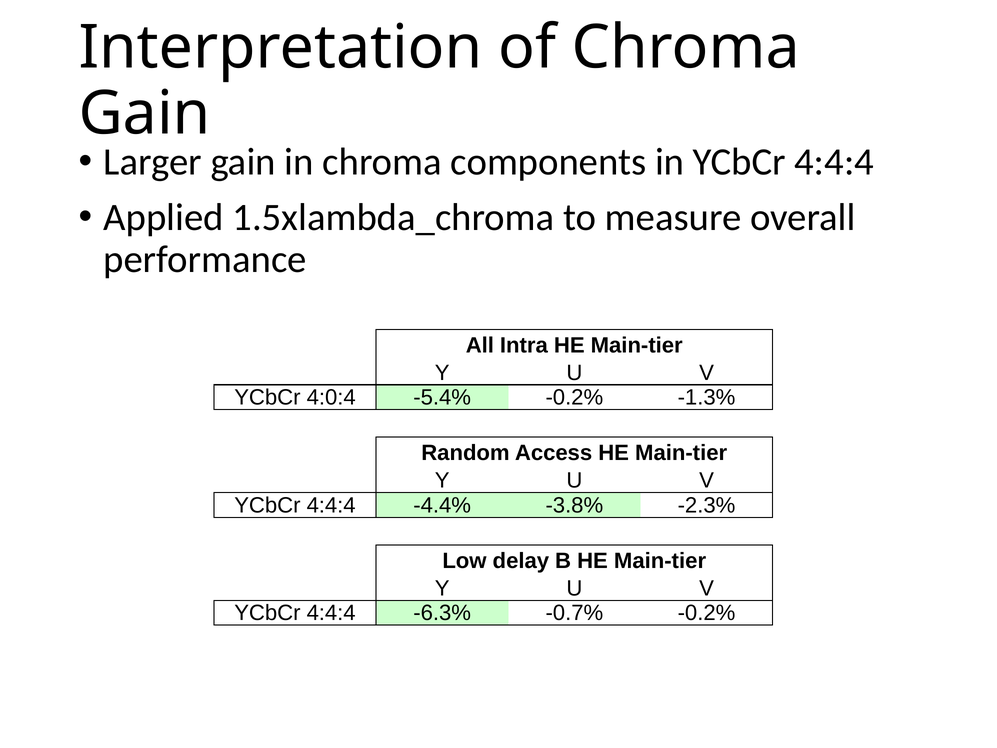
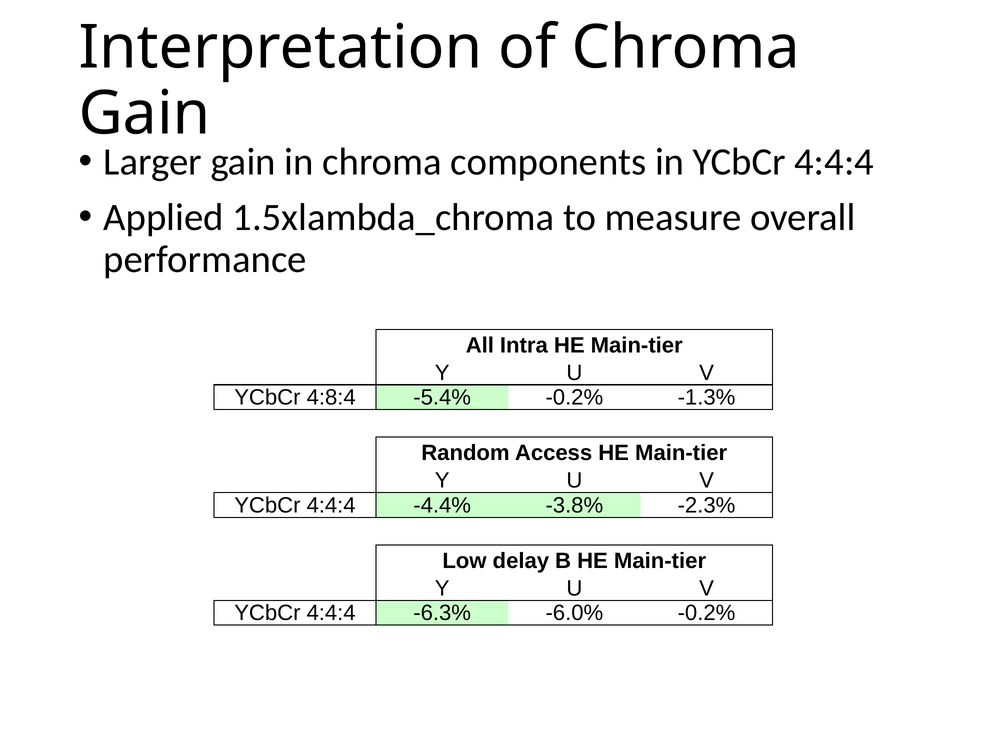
4:0:4: 4:0:4 -> 4:8:4 (331, 397)
-0.7%: -0.7% -> -6.0% (574, 613)
